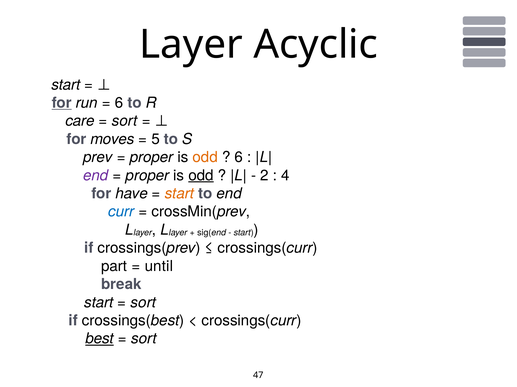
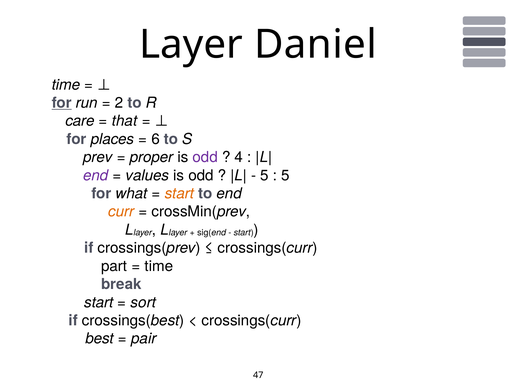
Acyclic: Acyclic -> Daniel (315, 45)
start: start -> time (66, 85)
6: 6 -> 2 (119, 103)
sort: sort -> that (125, 121)
moves: moves -> places (112, 139)
5: 5 -> 6 (156, 139)
odd colour: orange -> purple (205, 158)
6: 6 -> 4 (239, 158)
proper: proper -> values (147, 176)
odd underline: present -> none (201, 176)
2: 2 -> 5 (264, 176)
4: 4 -> 5 (285, 176)
have: have -> what (132, 194)
curr colour: blue -> orange (121, 212)
until: until -> time (159, 267)
best underline: present -> none (100, 339)
sort: sort -> pair (144, 339)
